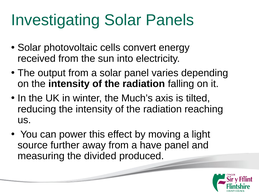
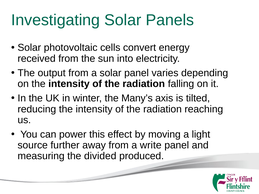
Much’s: Much’s -> Many’s (137, 98)
have: have -> write (151, 145)
